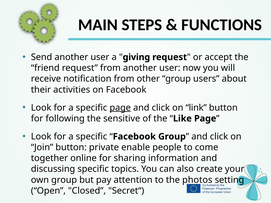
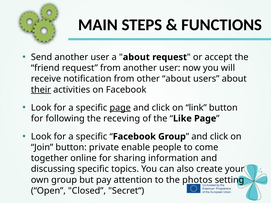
giving: giving -> about (136, 57)
other group: group -> about (176, 79)
their underline: none -> present (41, 90)
sensitive: sensitive -> receving (122, 119)
